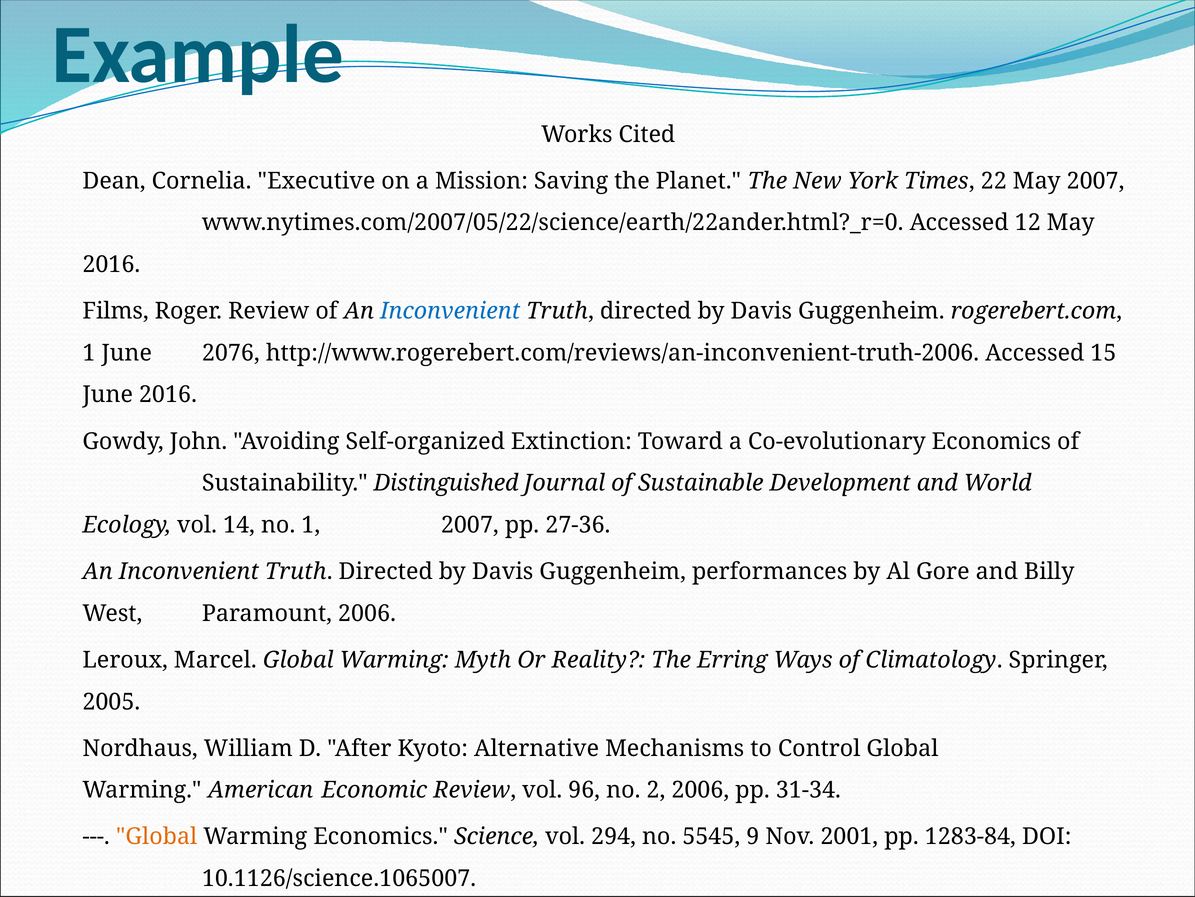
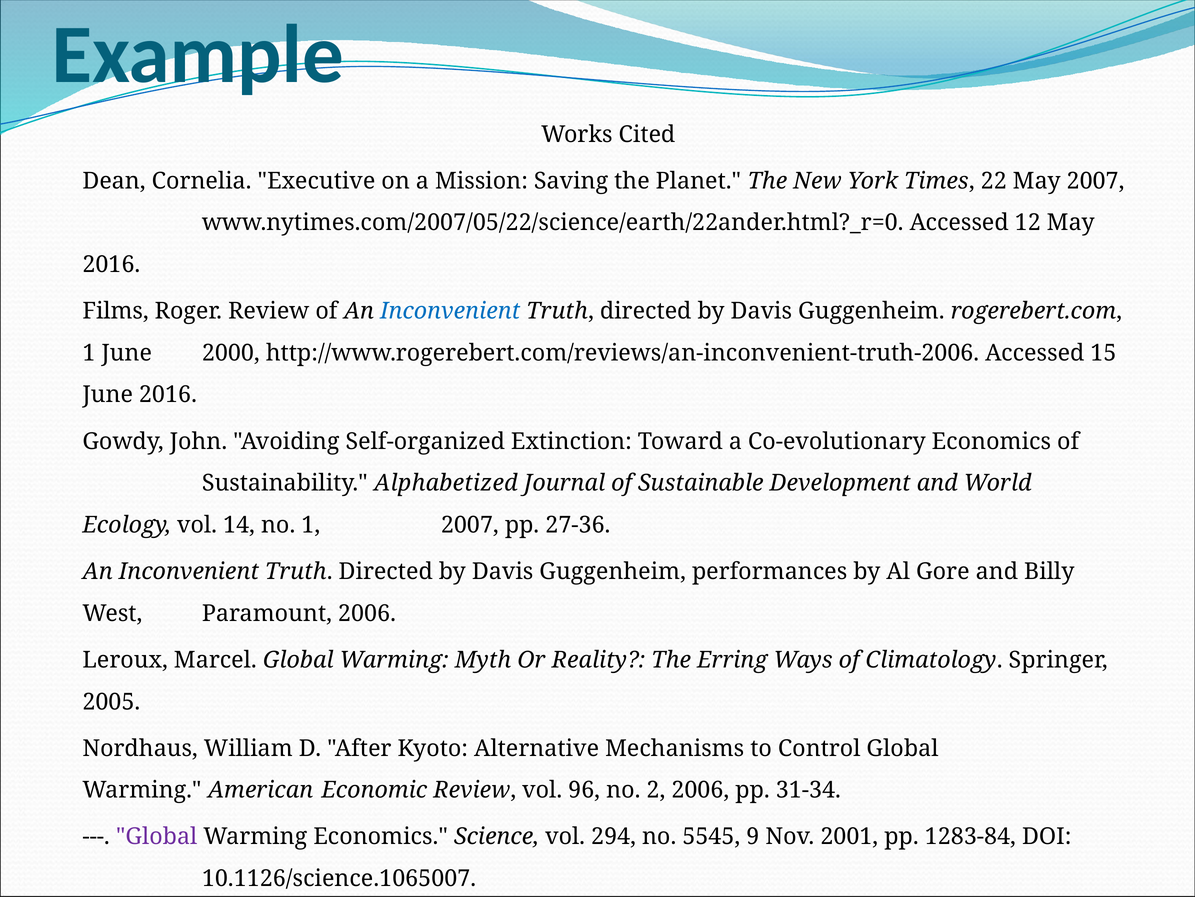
2076: 2076 -> 2000 (231, 353)
Distinguished: Distinguished -> Alphabetized (446, 483)
Global colour: orange -> purple (157, 836)
